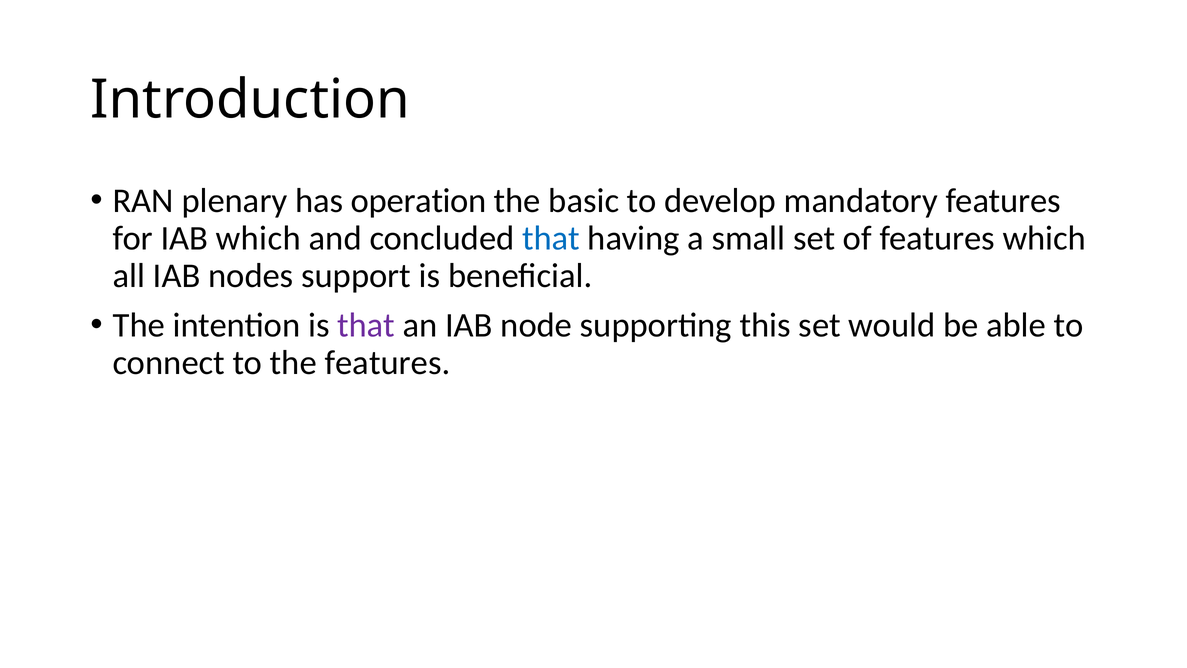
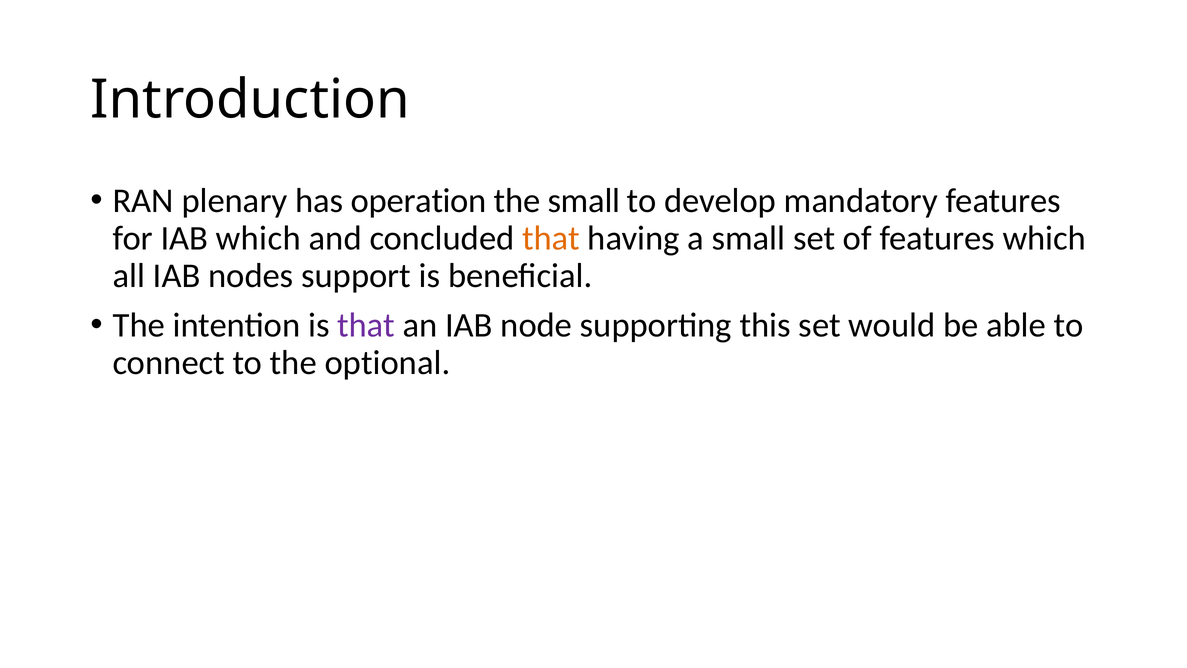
the basic: basic -> small (584, 201)
that colour: blue -> orange (551, 238)
the features: features -> optional (388, 363)
